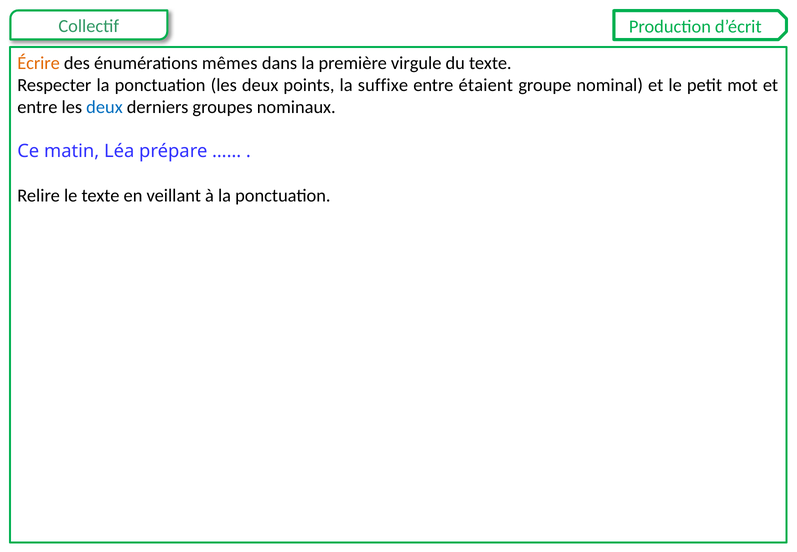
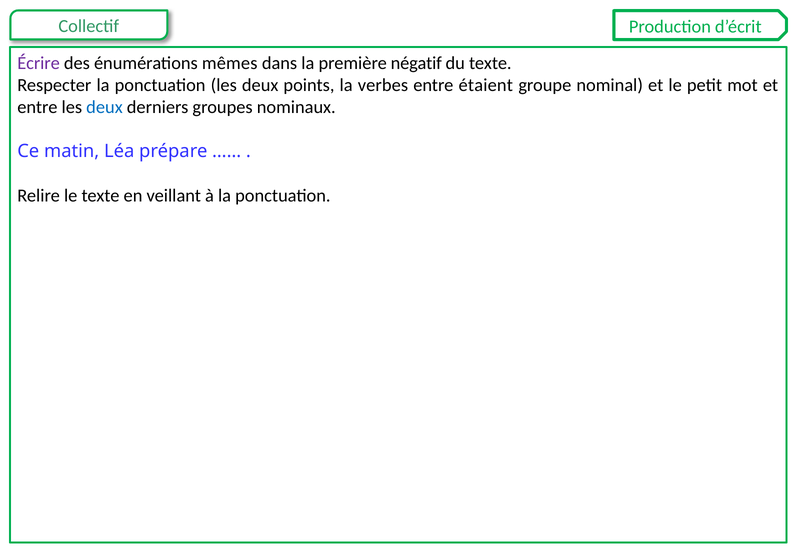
Écrire colour: orange -> purple (39, 63)
virgule: virgule -> négatif (416, 63)
suffixe: suffixe -> verbes (383, 85)
